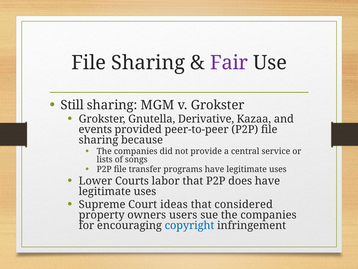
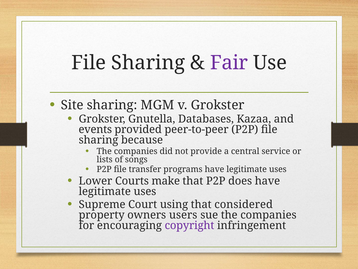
Still: Still -> Site (72, 105)
Derivative: Derivative -> Databases (206, 119)
labor: labor -> make (166, 181)
ideas: ideas -> using (174, 204)
copyright colour: blue -> purple (190, 225)
